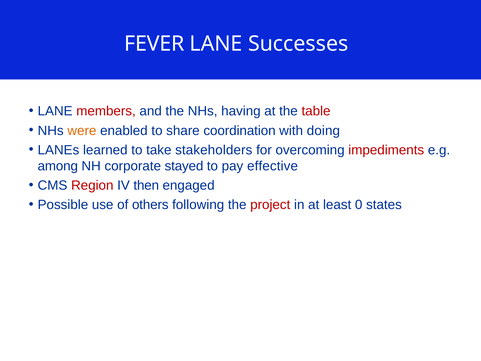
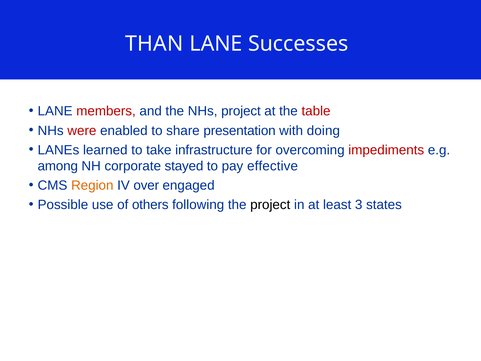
FEVER: FEVER -> THAN (154, 44)
NHs having: having -> project (241, 111)
were colour: orange -> red (82, 131)
coordination: coordination -> presentation (240, 131)
stakeholders: stakeholders -> infrastructure (214, 150)
Region colour: red -> orange (92, 185)
then: then -> over (146, 185)
project colour: red -> black (270, 205)
0: 0 -> 3 (359, 205)
